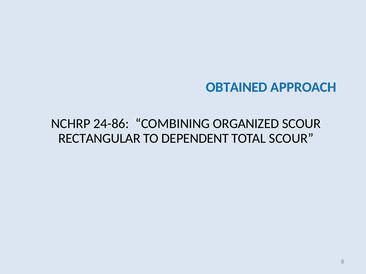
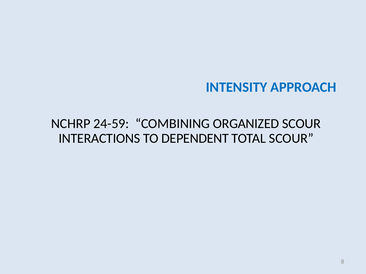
OBTAINED: OBTAINED -> INTENSITY (237, 87)
24-86: 24-86 -> 24-59 (111, 124)
RECTANGULAR: RECTANGULAR -> INTERACTIONS (99, 139)
